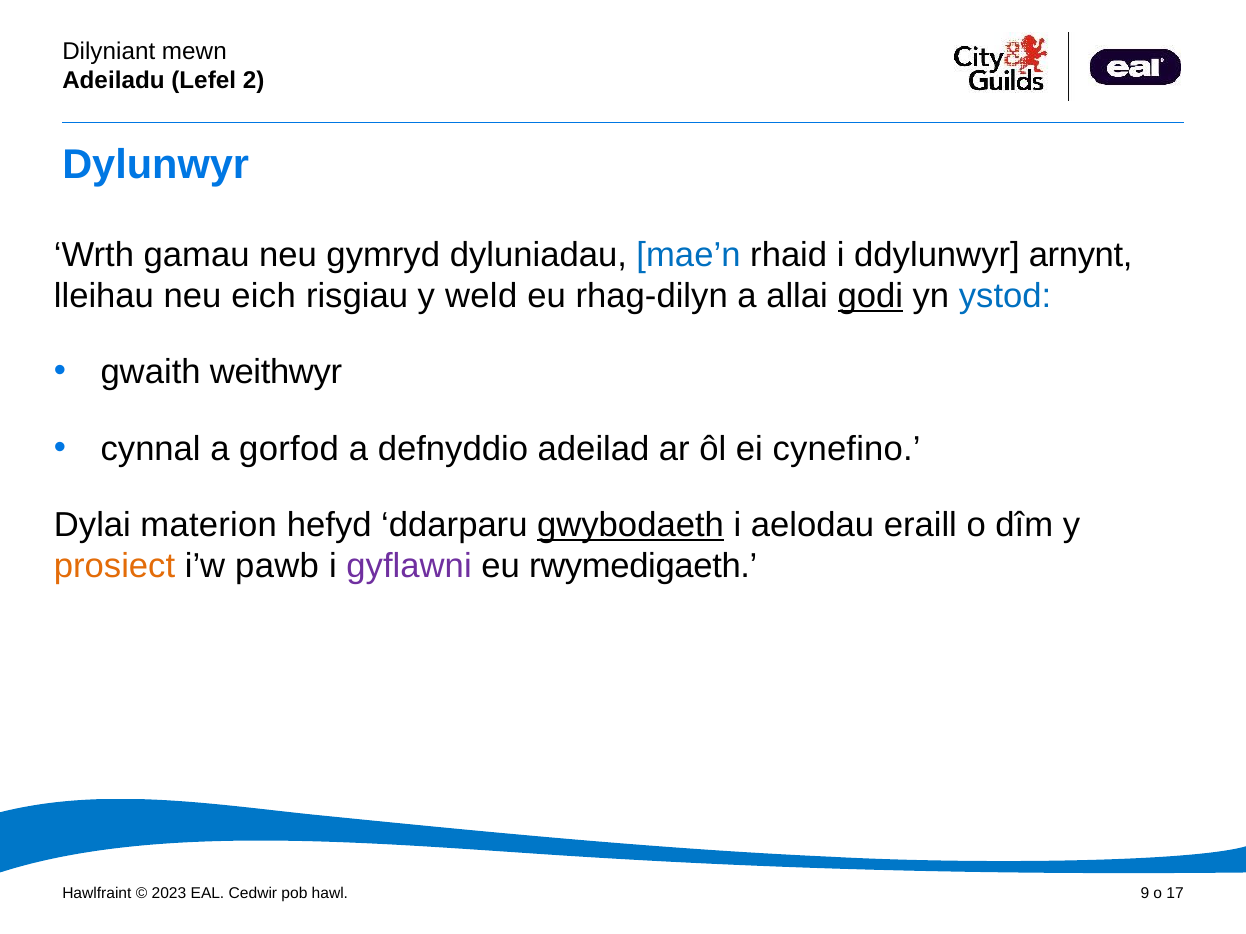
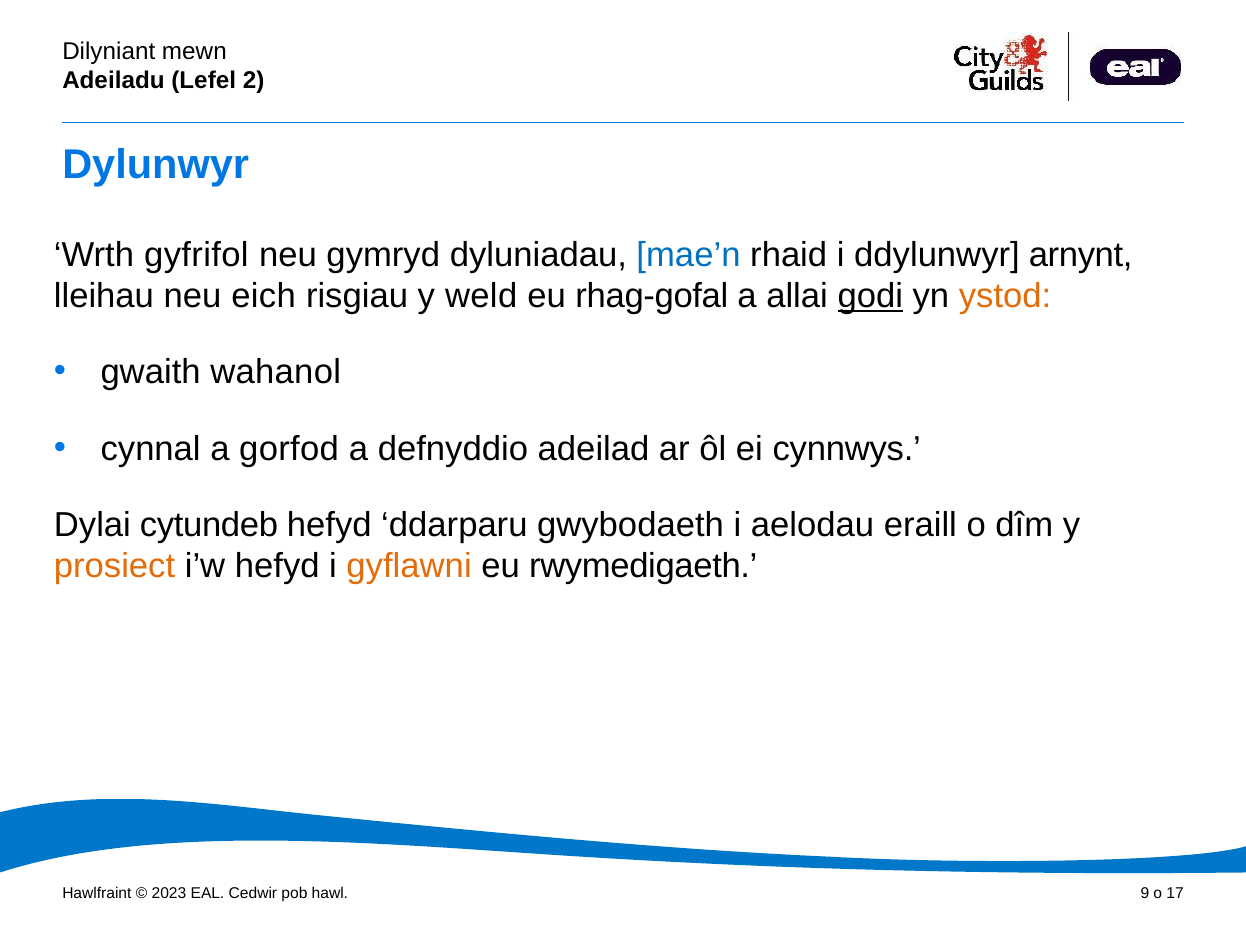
gamau: gamau -> gyfrifol (196, 255)
rhag-dilyn: rhag-dilyn -> rhag-gofal (652, 296)
ystod colour: blue -> orange (1005, 296)
weithwyr: weithwyr -> wahanol (276, 373)
cynefino: cynefino -> cynnwys (847, 449)
materion: materion -> cytundeb (209, 525)
gwybodaeth underline: present -> none (631, 525)
i’w pawb: pawb -> hefyd (277, 567)
gyflawni colour: purple -> orange (409, 567)
